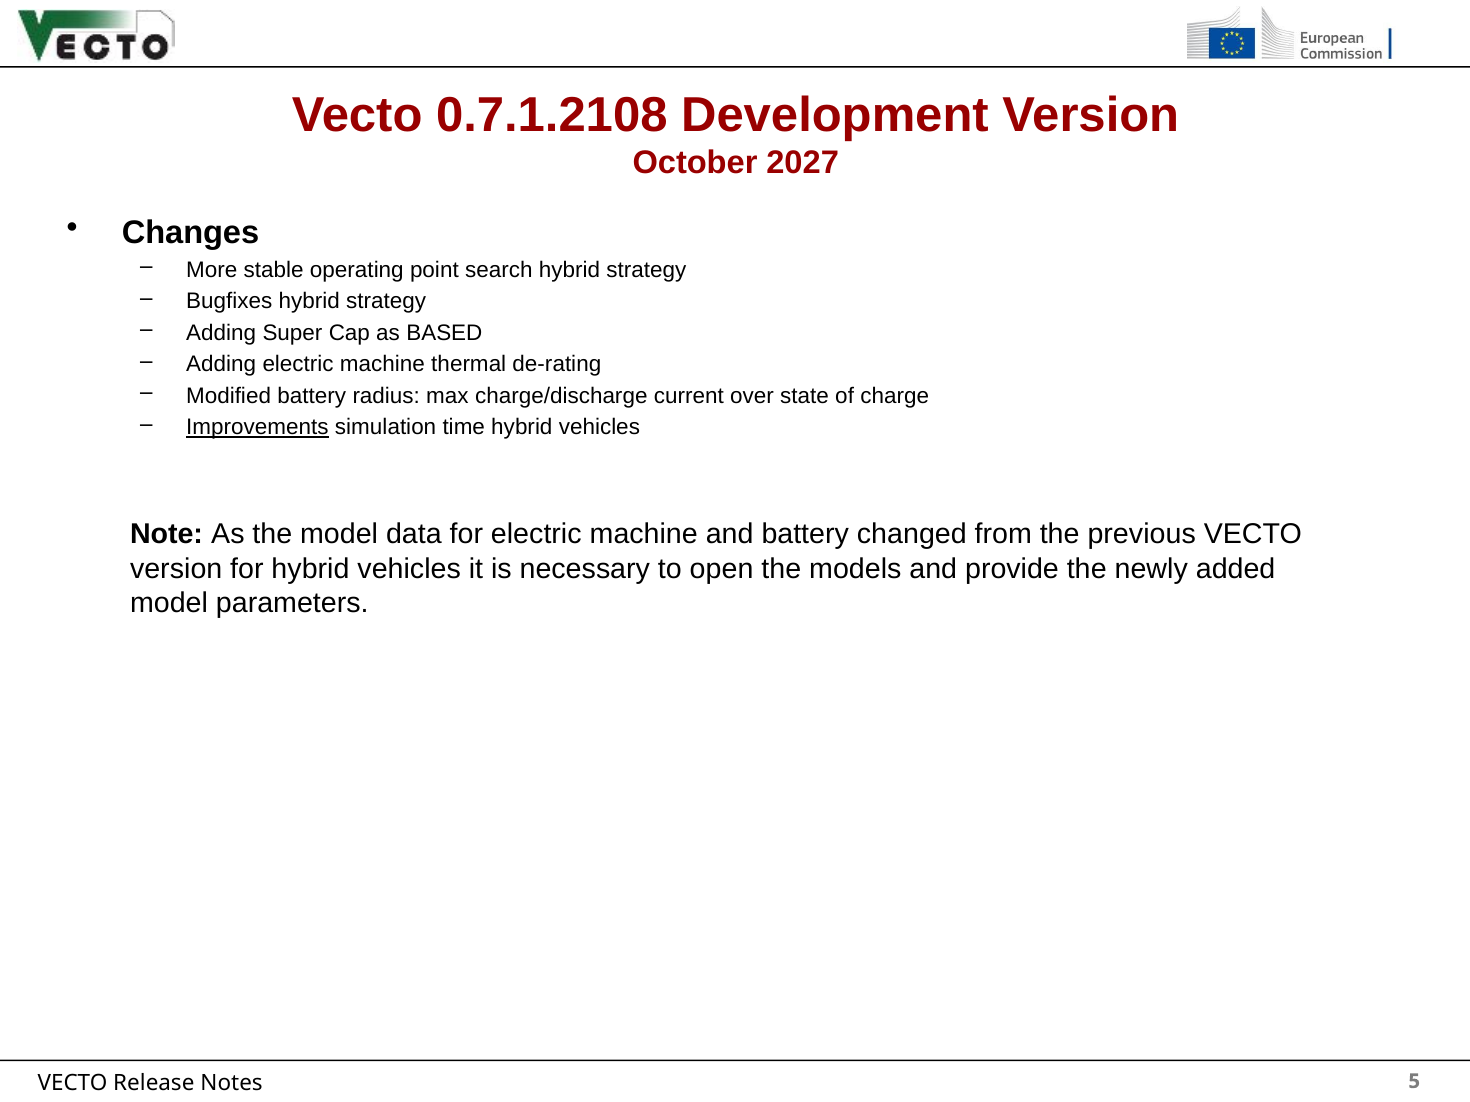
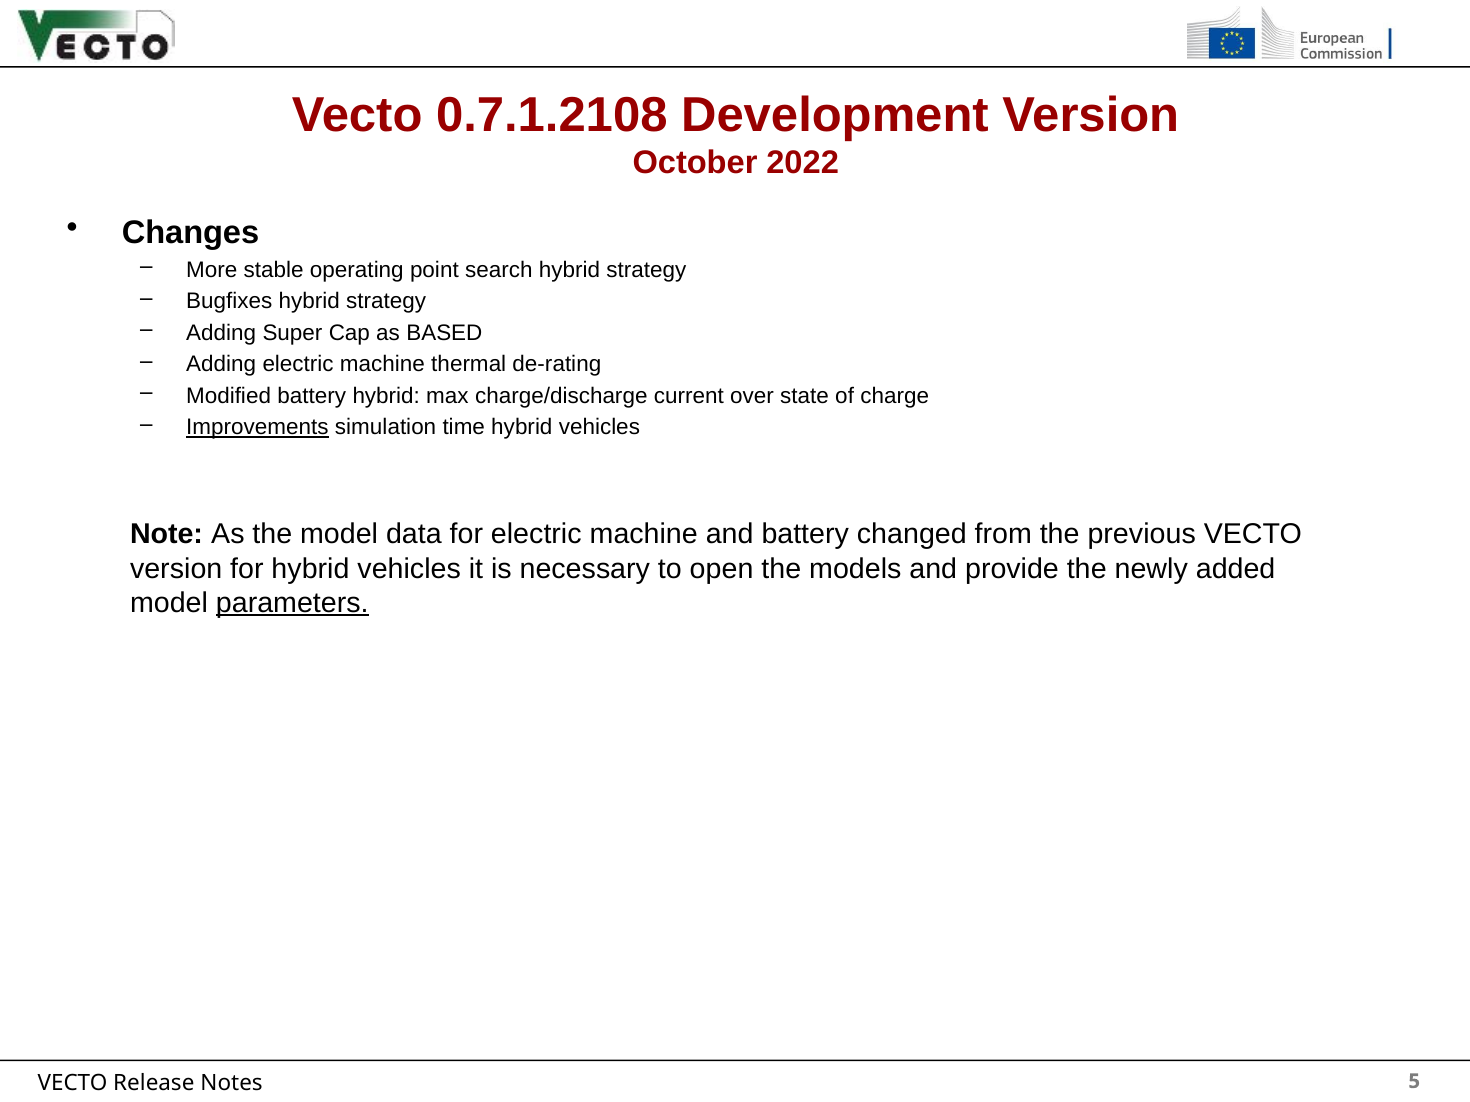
2027: 2027 -> 2022 (803, 163)
battery radius: radius -> hybrid (386, 396)
parameters underline: none -> present (292, 603)
